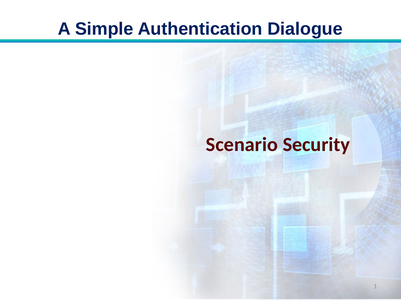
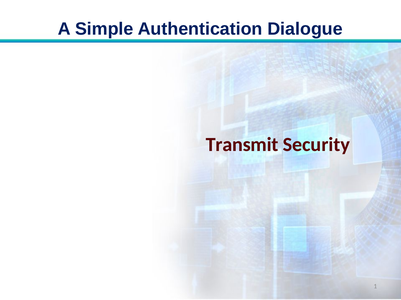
Scenario: Scenario -> Transmit (242, 145)
